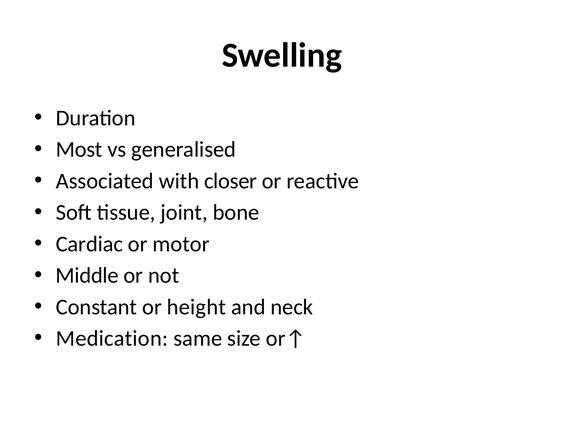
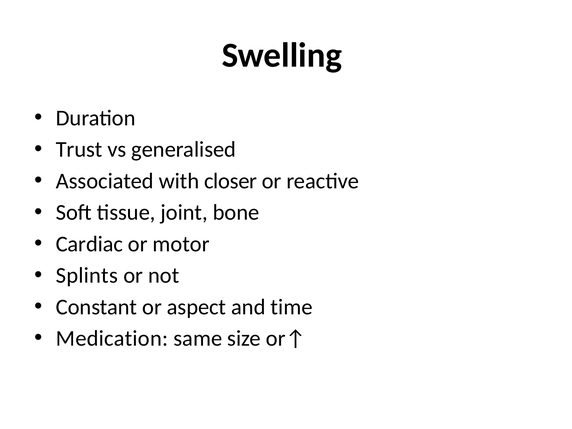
Most: Most -> Trust (79, 150)
Middle: Middle -> Splints (87, 275)
height: height -> aspect (197, 307)
neck: neck -> time (292, 307)
